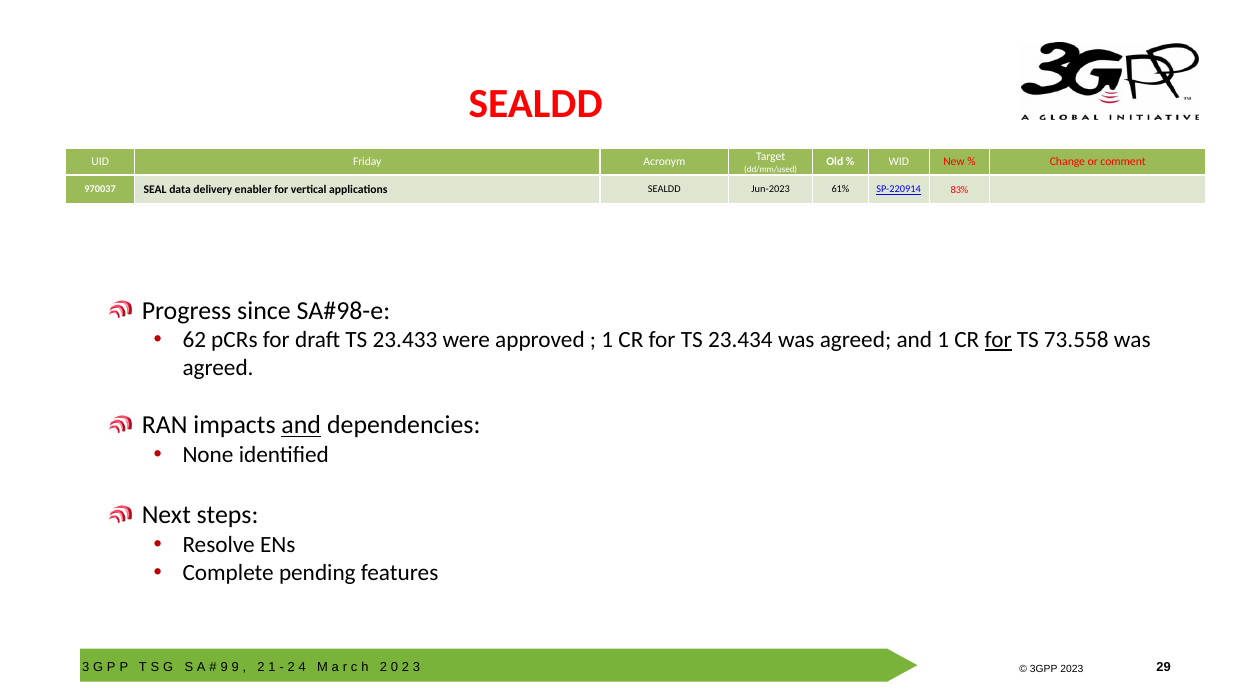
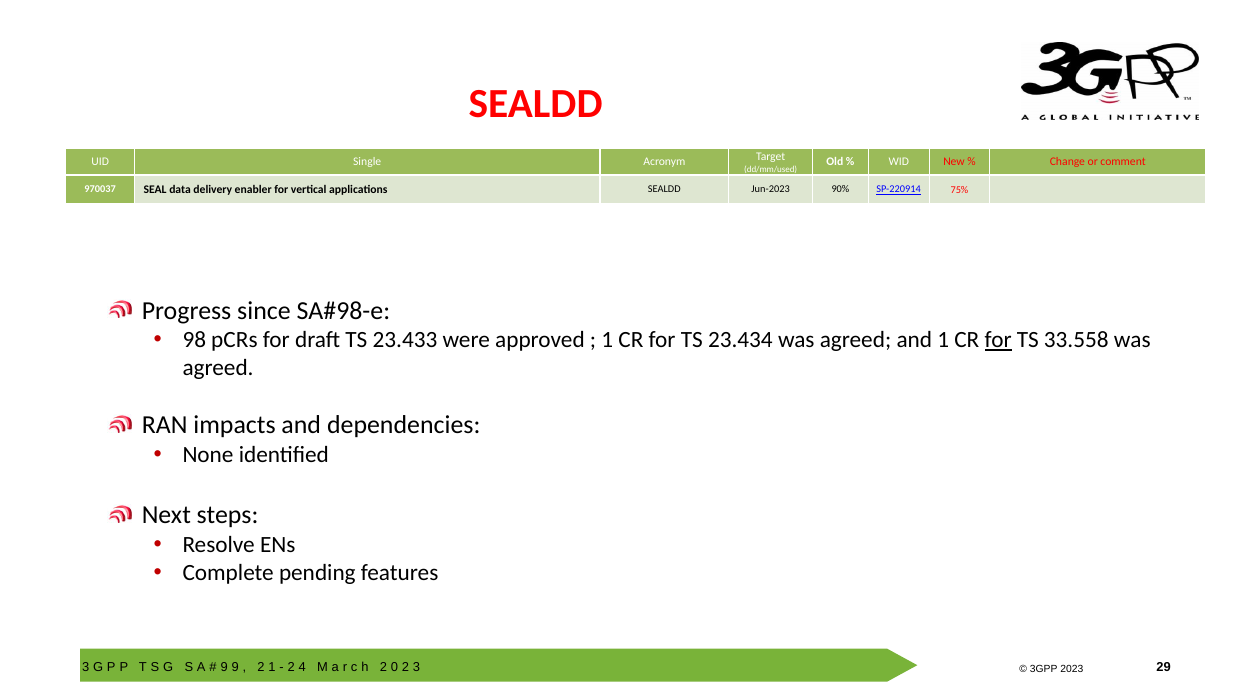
Friday: Friday -> Single (367, 162)
61%: 61% -> 90% (840, 190)
83%: 83% -> 75% (959, 190)
62: 62 -> 98 (194, 340)
73.558: 73.558 -> 33.558 (1076, 340)
and underline: present -> none (301, 425)
